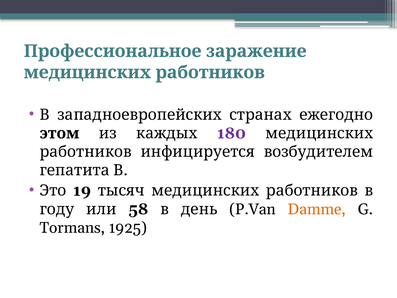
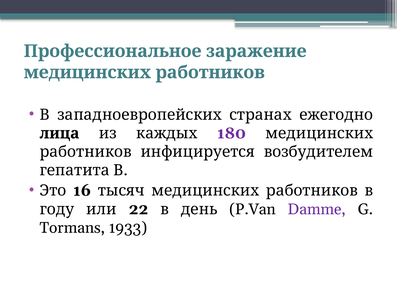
этом: этом -> лица (60, 133)
19: 19 -> 16 (82, 190)
58: 58 -> 22 (138, 209)
Damme colour: orange -> purple (317, 209)
1925: 1925 -> 1933 (128, 228)
